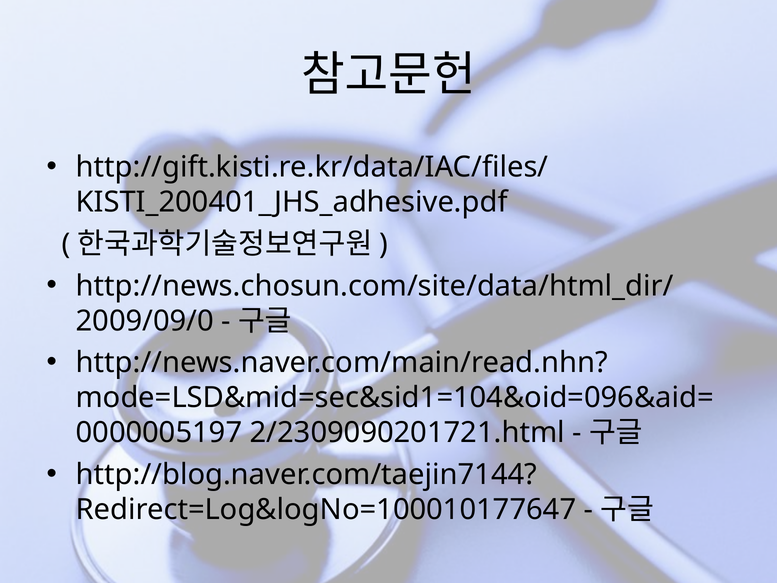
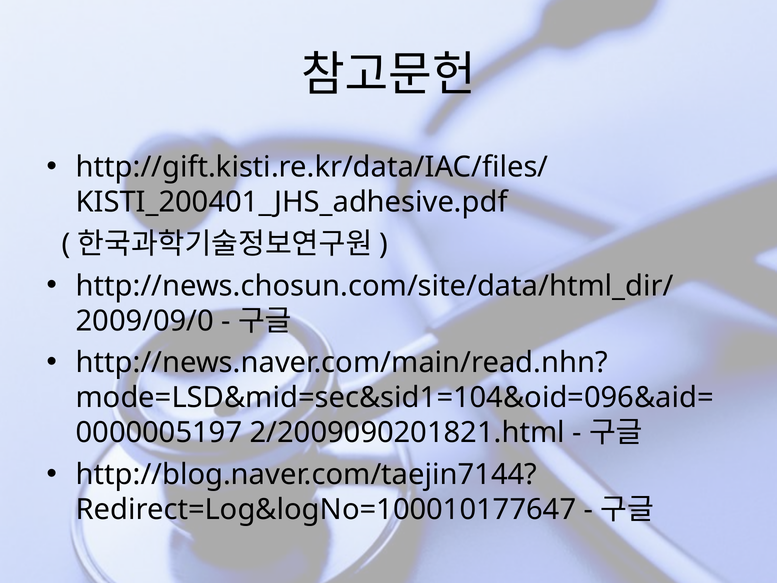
2/2309090201721.html: 2/2309090201721.html -> 2/2009090201821.html (407, 433)
